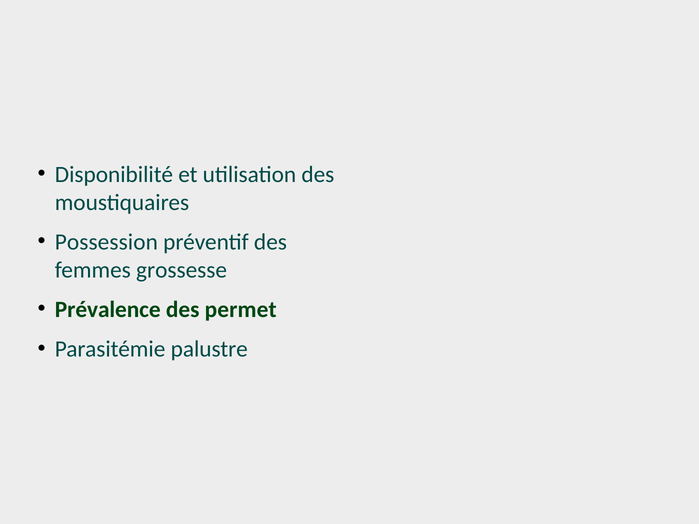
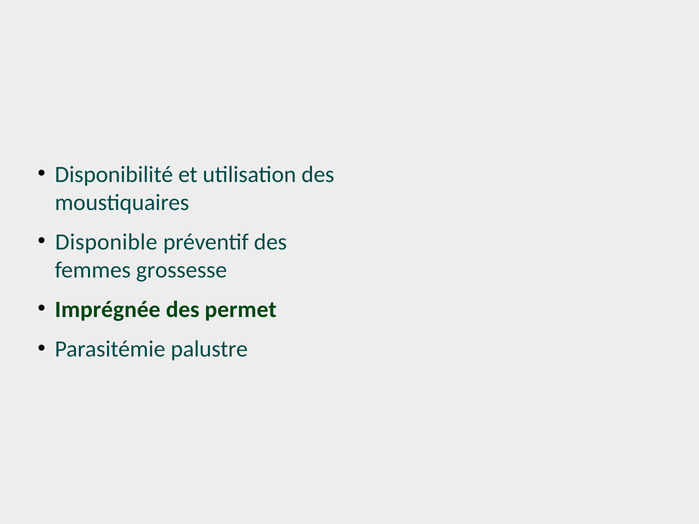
Possession: Possession -> Disponible (106, 242)
Prévalence: Prévalence -> Imprégnée (108, 310)
